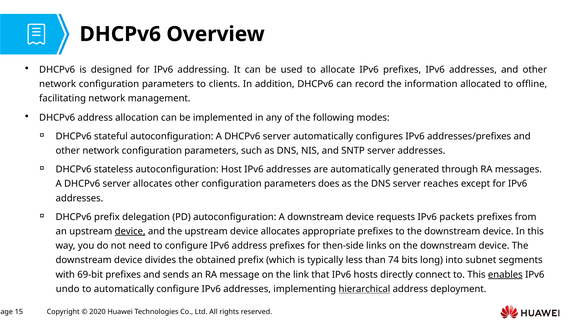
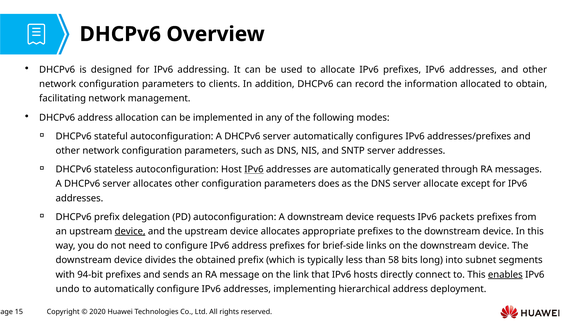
offline: offline -> obtain (532, 84)
IPv6 underline: none -> present (254, 169)
server reaches: reaches -> allocate (441, 184)
then-side: then-side -> brief-side (343, 246)
74: 74 -> 58 (394, 260)
69-bit: 69-bit -> 94-bit (90, 274)
hierarchical underline: present -> none (364, 289)
